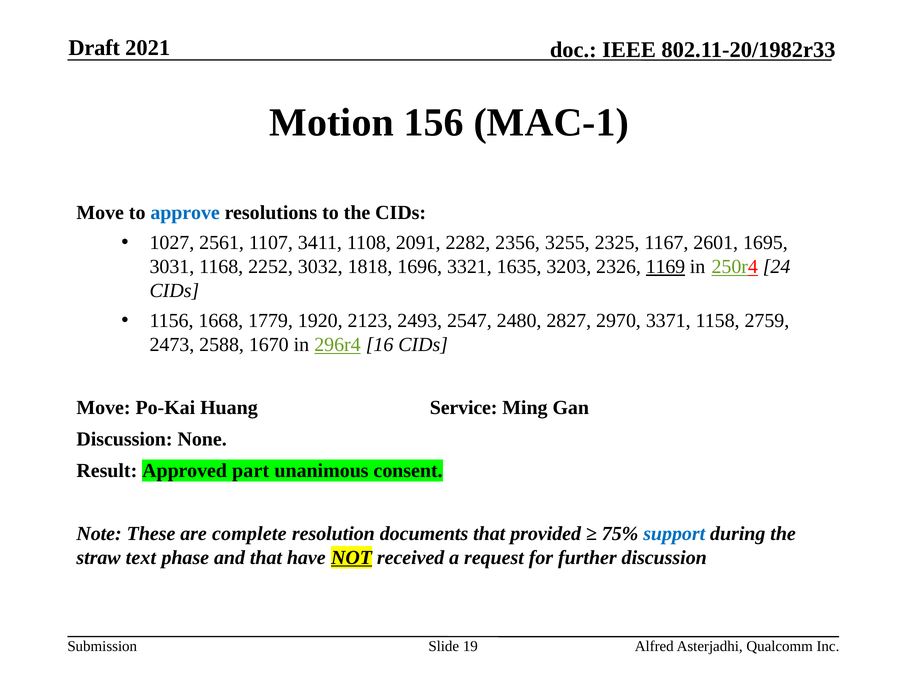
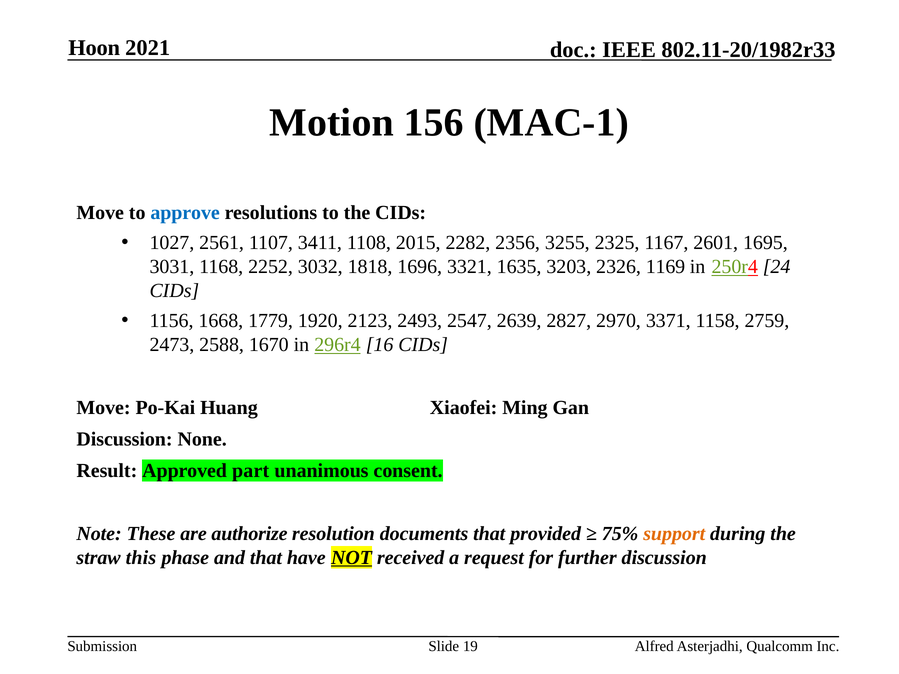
Draft: Draft -> Hoon (94, 48)
2091: 2091 -> 2015 (418, 243)
1169 underline: present -> none (665, 267)
2480: 2480 -> 2639 (519, 321)
Service: Service -> Xiaofei (464, 408)
complete: complete -> authorize (249, 534)
support colour: blue -> orange (674, 534)
text: text -> this (141, 558)
